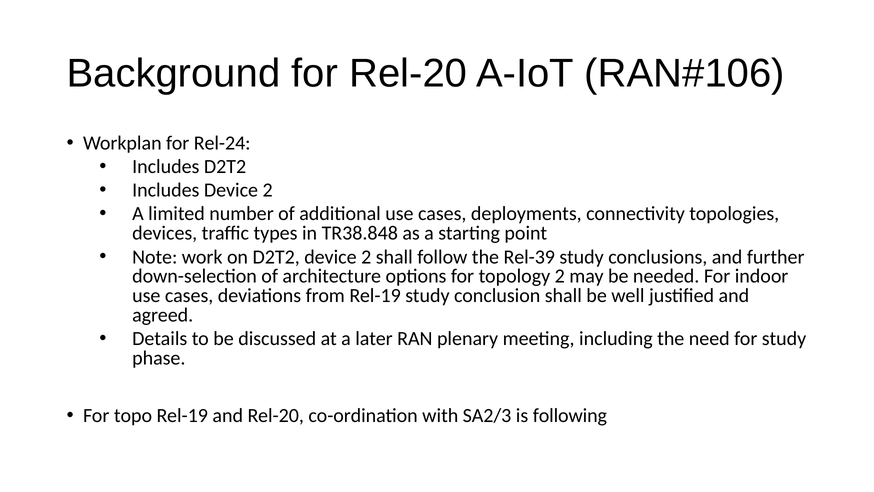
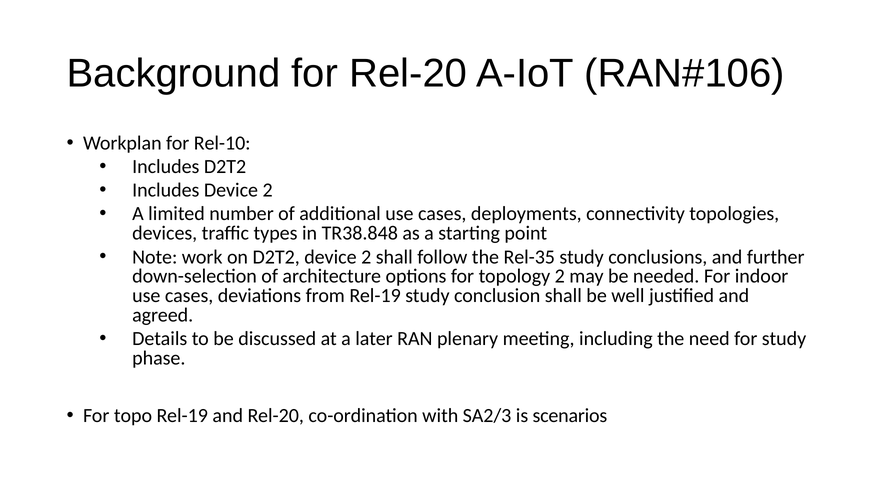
Rel-24: Rel-24 -> Rel-10 (222, 143)
Rel-39: Rel-39 -> Rel-35 (529, 257)
following: following -> scenarios (570, 415)
